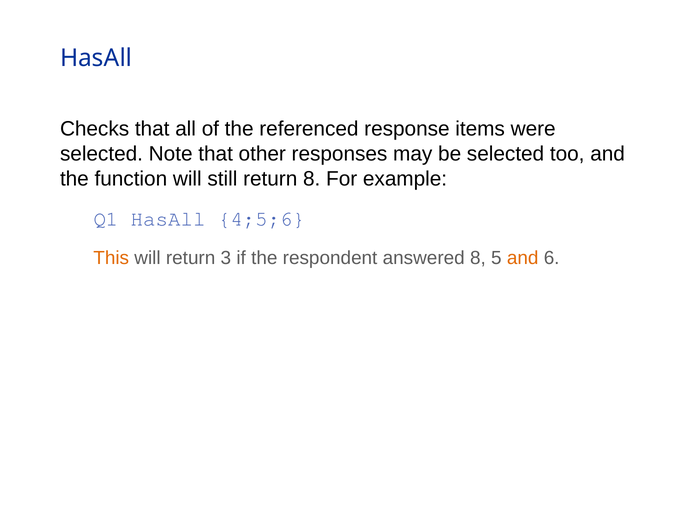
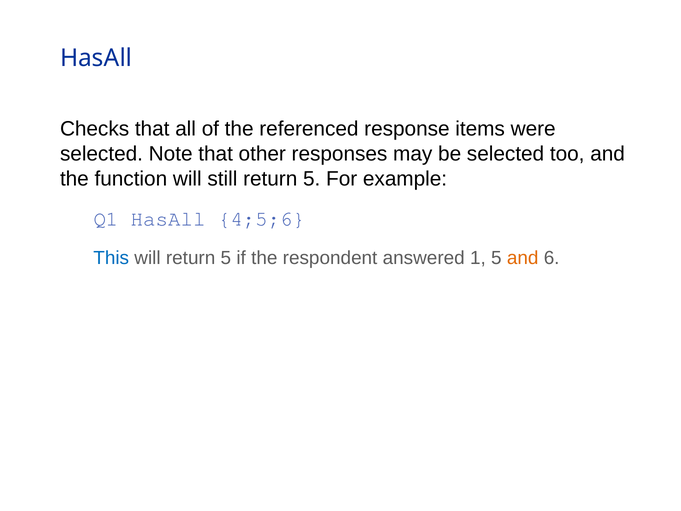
still return 8: 8 -> 5 (312, 179)
This colour: orange -> blue (111, 258)
will return 3: 3 -> 5 (226, 258)
answered 8: 8 -> 1 (478, 258)
